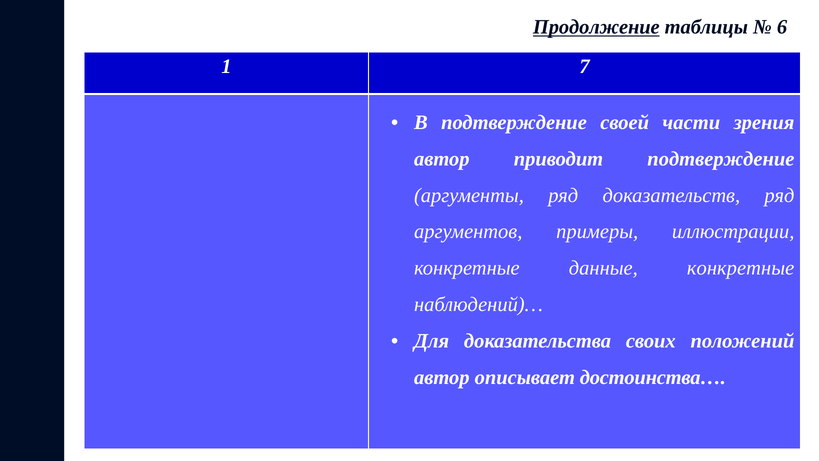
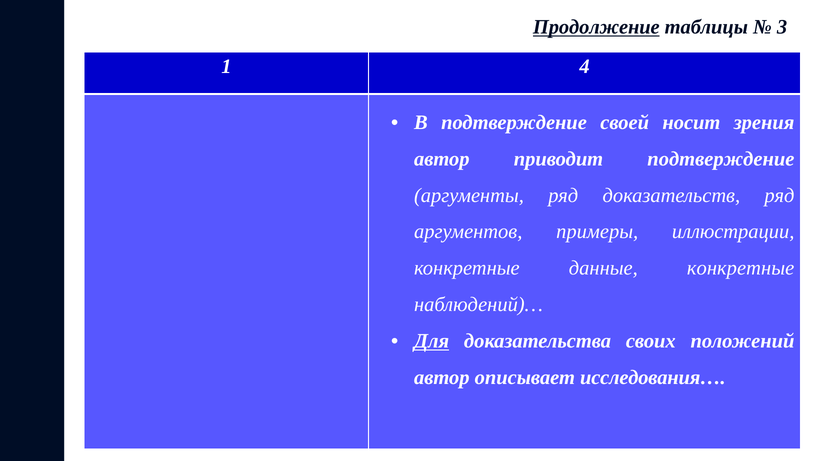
6: 6 -> 3 (782, 27)
7: 7 -> 4 (585, 67)
части: части -> носит (691, 122)
Для underline: none -> present (432, 341)
достоинства…: достоинства… -> исследования… (653, 377)
